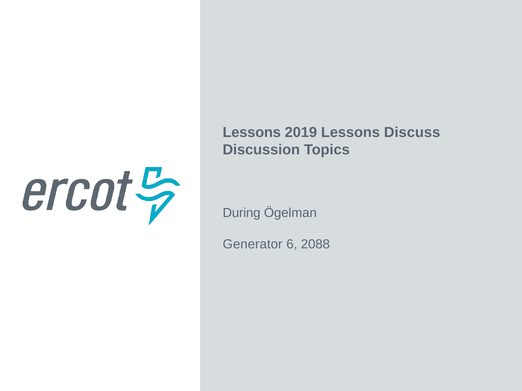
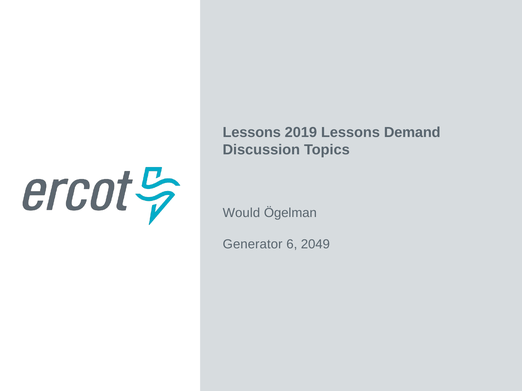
Discuss: Discuss -> Demand (412, 132)
During: During -> Would (241, 213)
2088: 2088 -> 2049 (315, 245)
